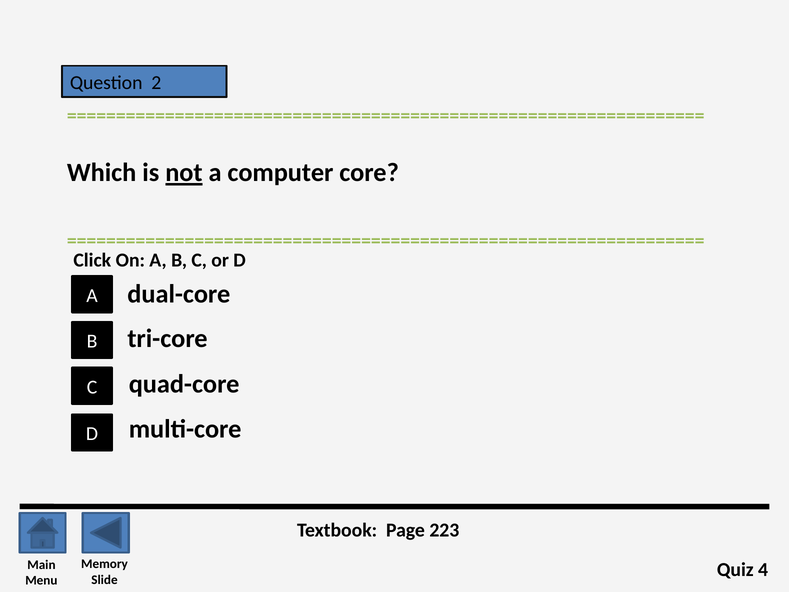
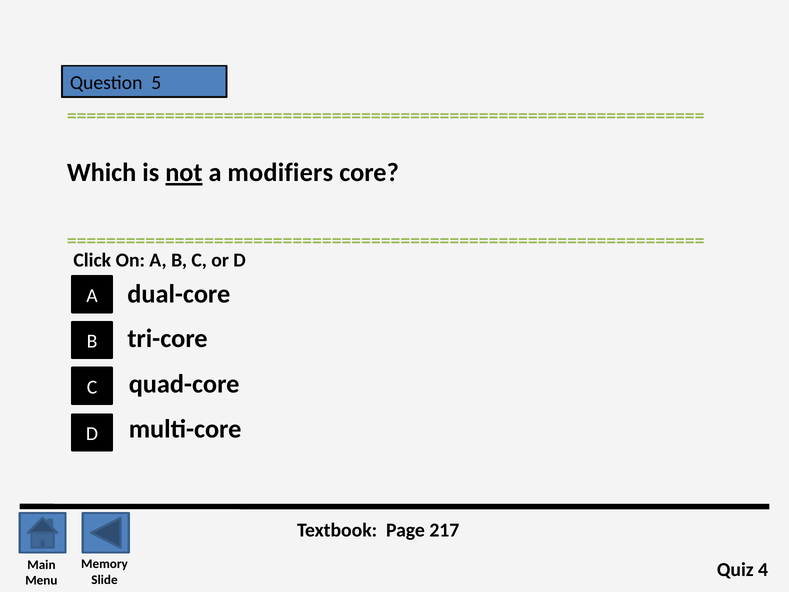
2: 2 -> 5 (156, 83)
computer: computer -> modifiers (280, 173)
223: 223 -> 217 (444, 530)
